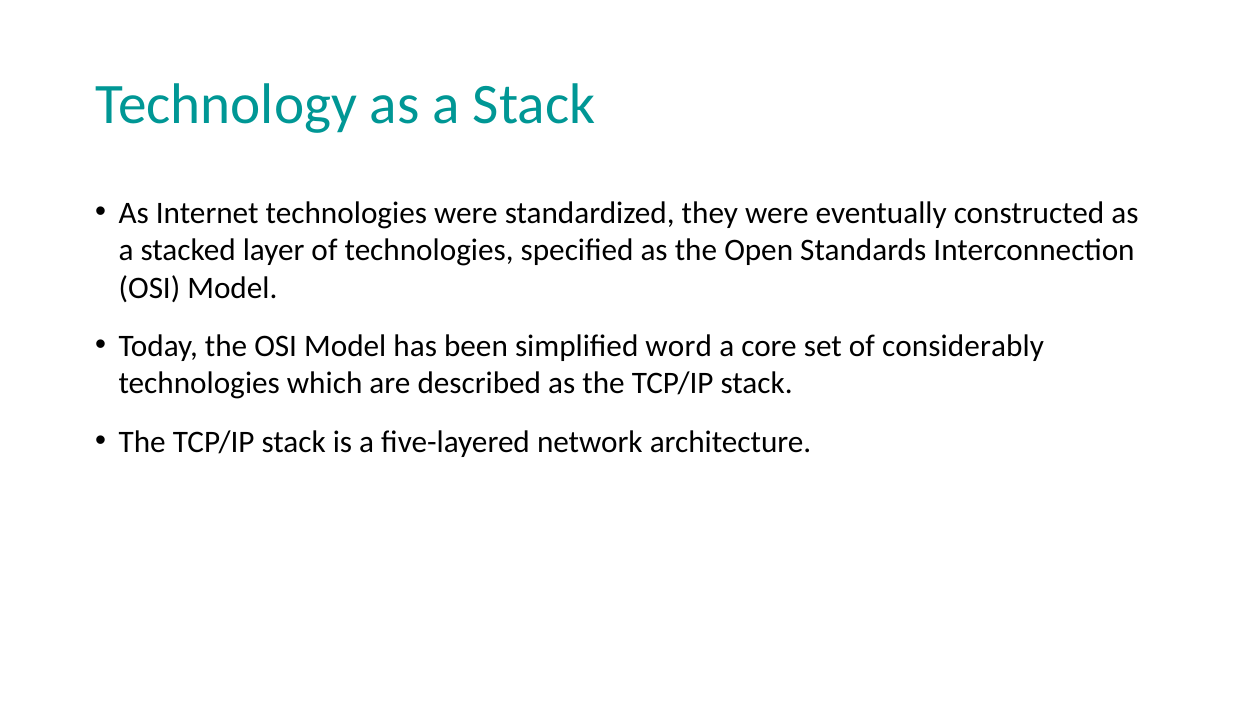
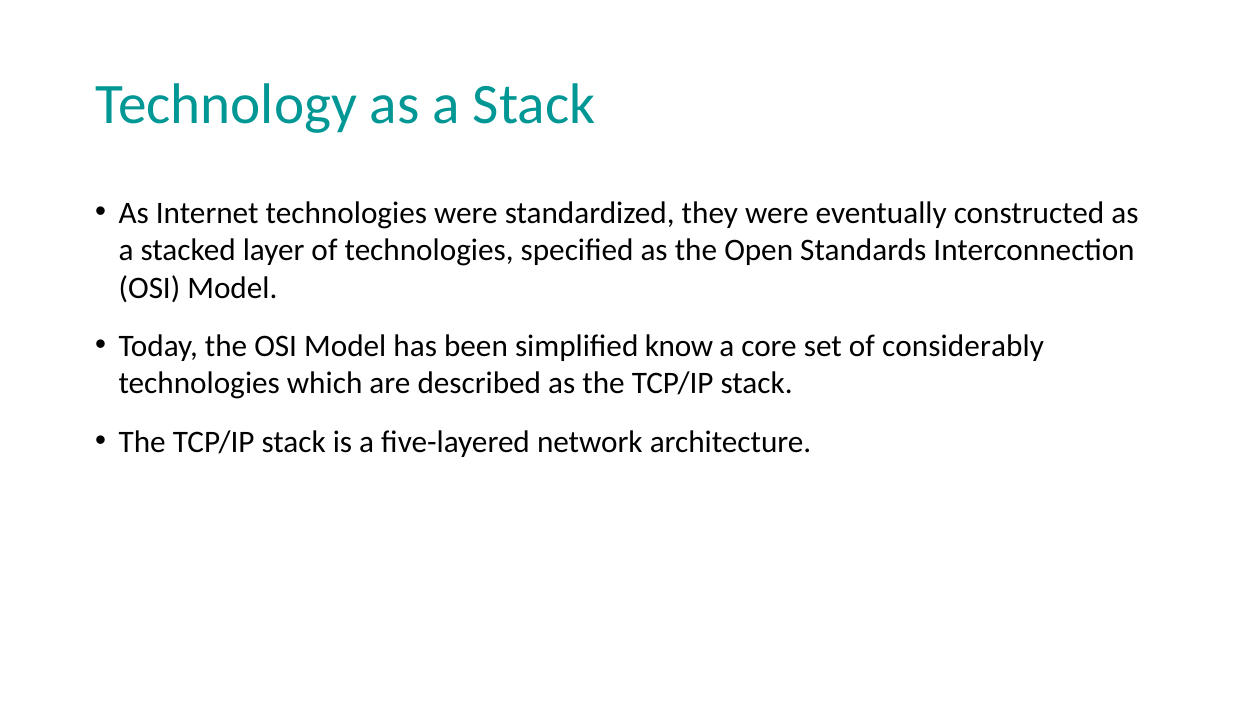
word: word -> know (679, 346)
